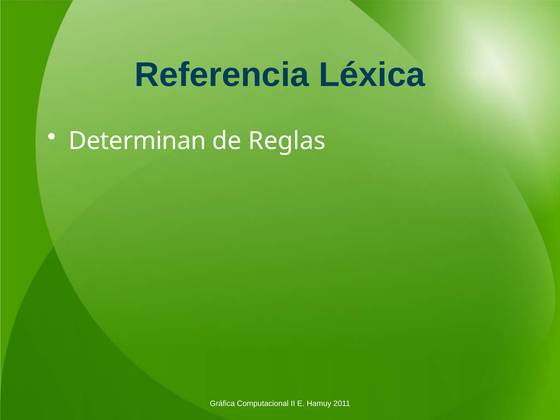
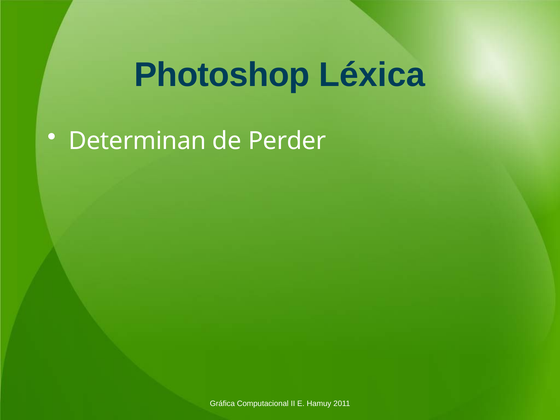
Referencia: Referencia -> Photoshop (222, 75)
Reglas: Reglas -> Perder (287, 141)
